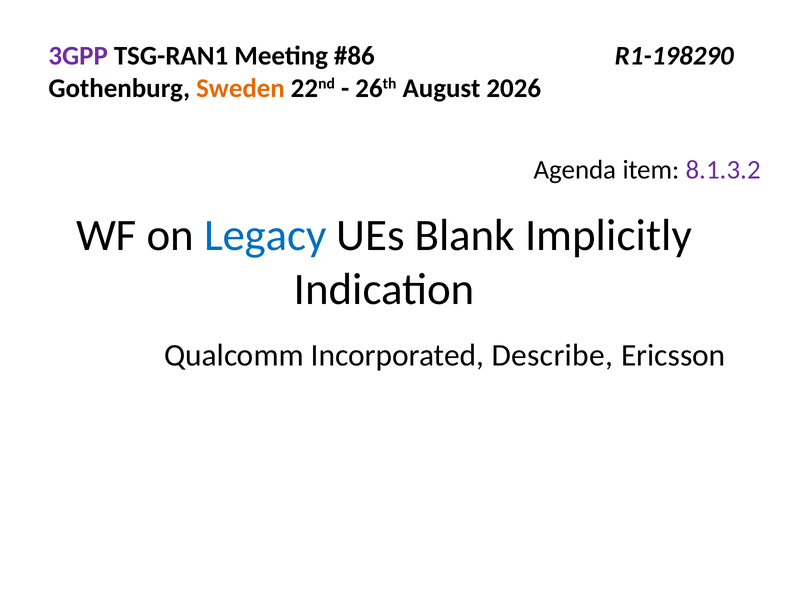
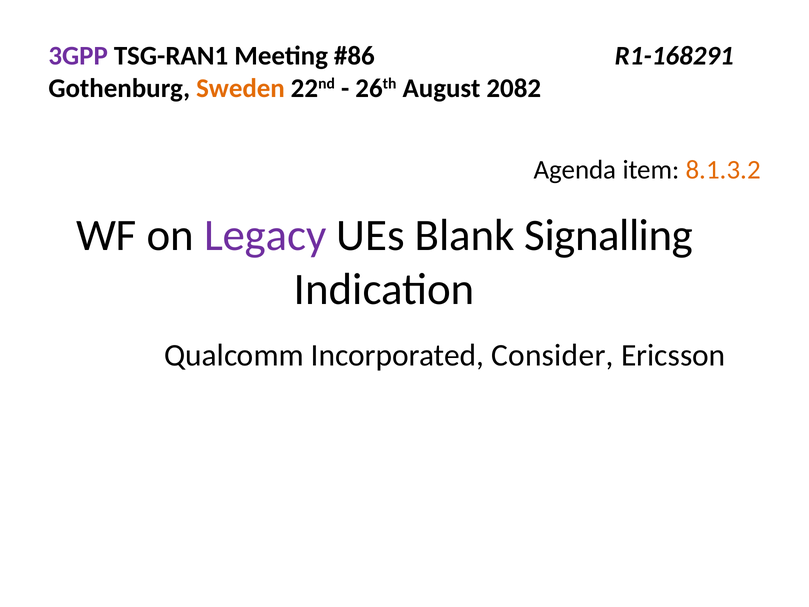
R1-198290: R1-198290 -> R1-168291 (674, 56)
2026: 2026 -> 2082 (514, 88)
8.1.3.2 colour: purple -> orange (723, 170)
Legacy colour: blue -> purple (265, 235)
Implicitly: Implicitly -> Signalling (609, 235)
Describe: Describe -> Consider (552, 355)
